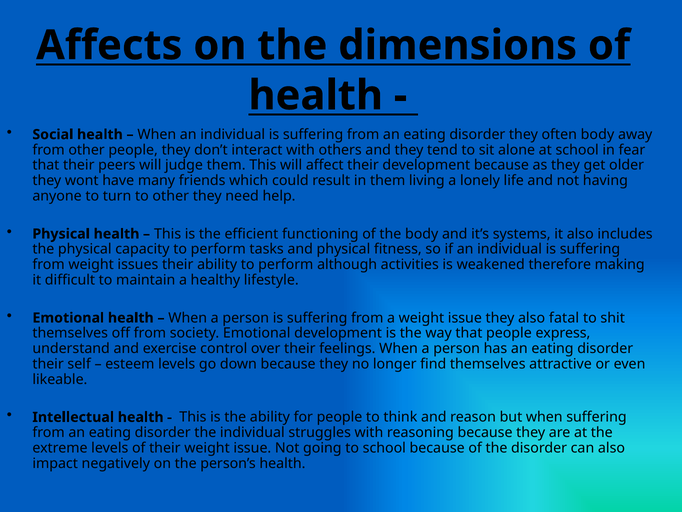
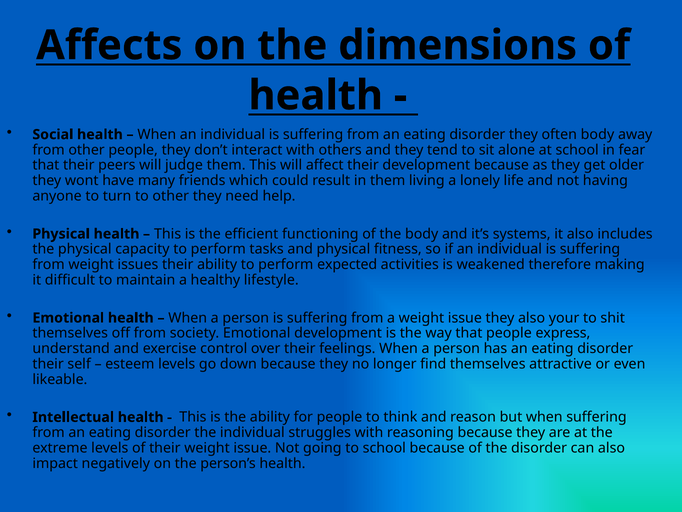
although: although -> expected (347, 264)
fatal: fatal -> your (564, 318)
